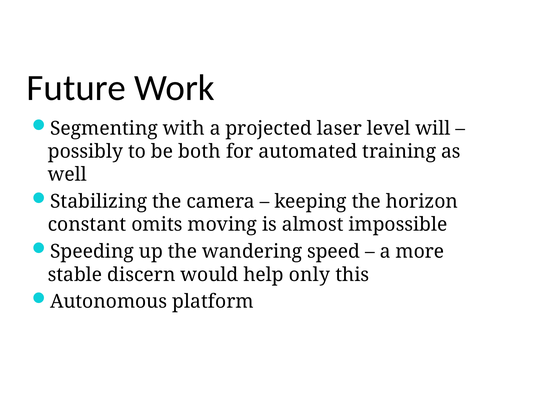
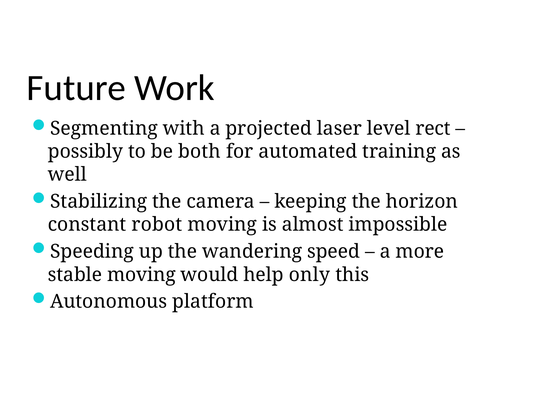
will: will -> rect (433, 128)
omits: omits -> robot (157, 224)
stable discern: discern -> moving (142, 275)
